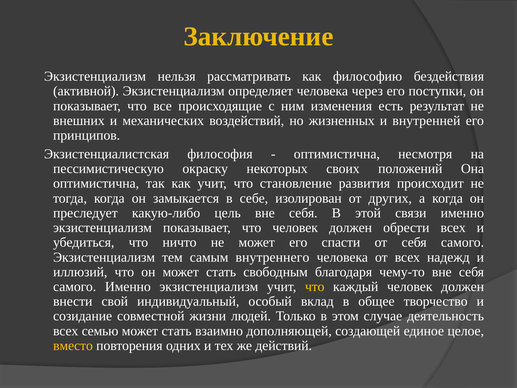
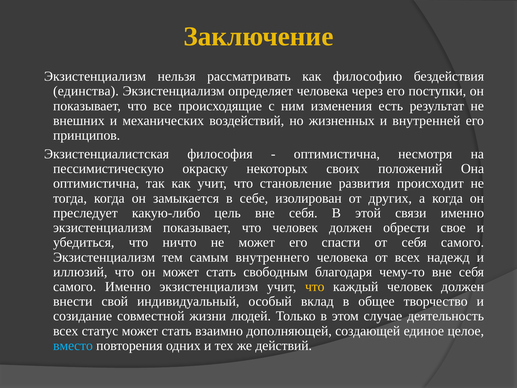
активной: активной -> единства (86, 91)
обрести всех: всех -> свое (453, 228)
семью: семью -> статус (100, 331)
вместо colour: yellow -> light blue (73, 345)
